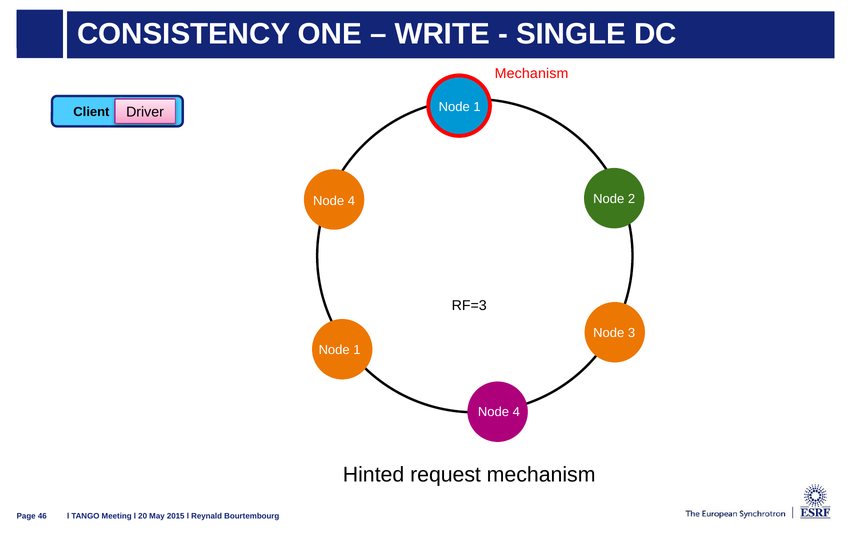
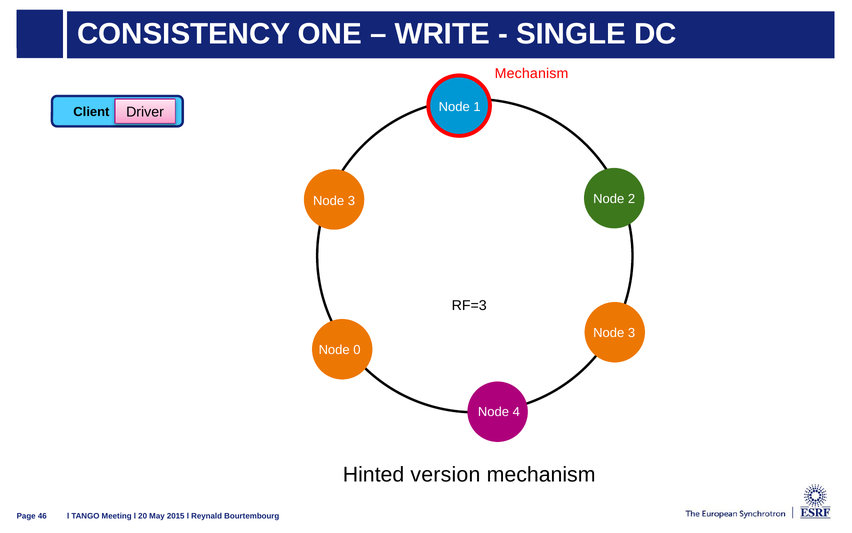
4: 4 -> 3 (351, 201)
1: 1 -> 0 (357, 350)
request: request -> version (445, 474)
